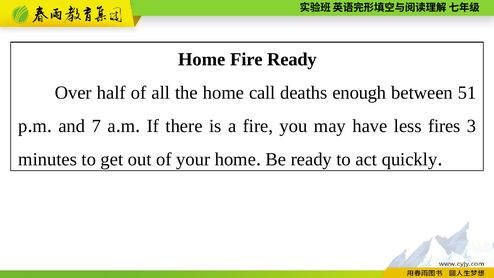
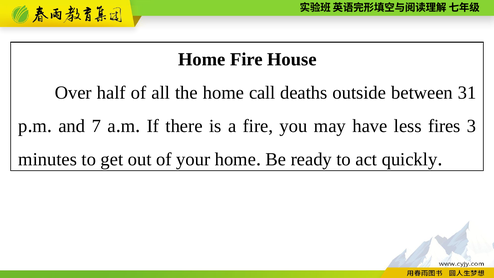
Fire Ready: Ready -> House (292, 59)
enough: enough -> outside (359, 93)
51: 51 -> 31 (467, 93)
